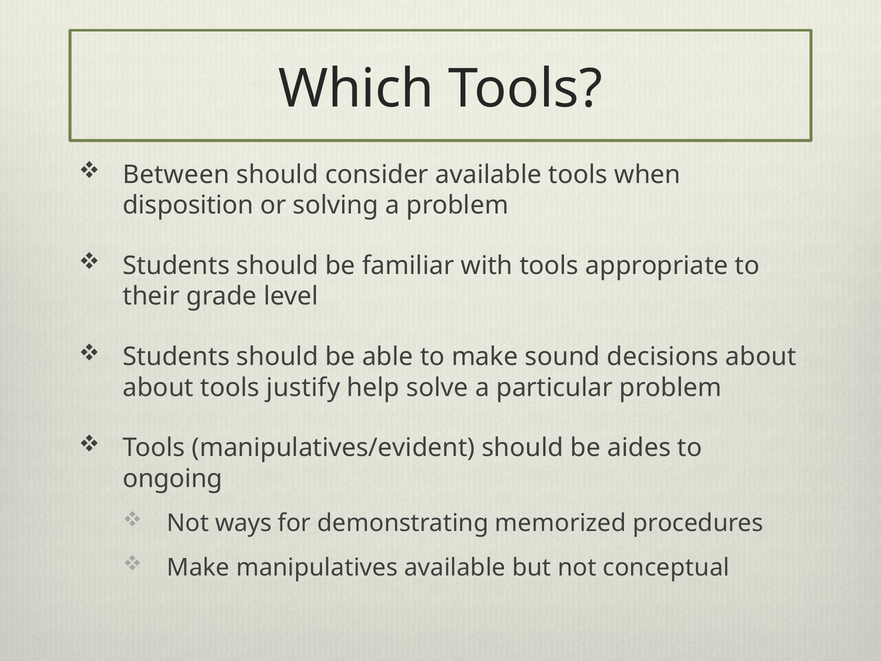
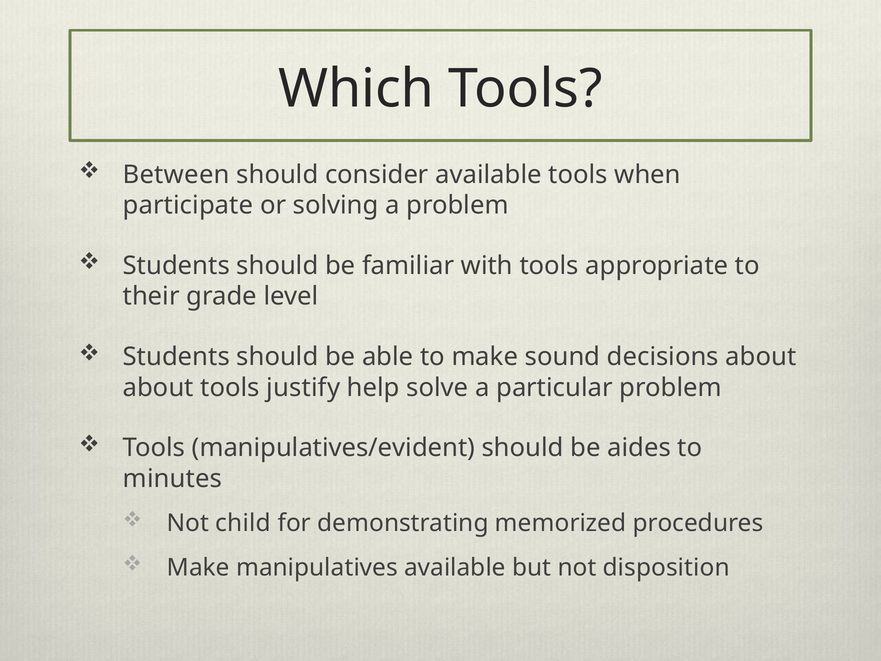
disposition: disposition -> participate (188, 205)
ongoing: ongoing -> minutes (173, 478)
ways: ways -> child (243, 523)
conceptual: conceptual -> disposition (666, 567)
